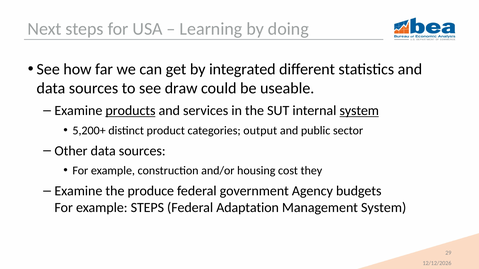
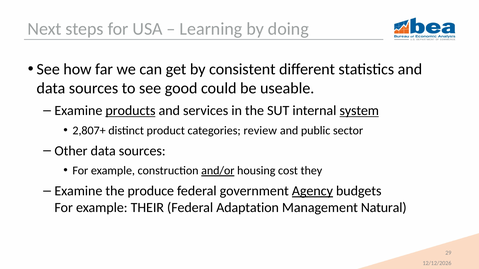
integrated: integrated -> consistent (242, 69)
draw: draw -> good (181, 89)
5,200+: 5,200+ -> 2,807+ (89, 131)
output: output -> review (260, 131)
and/or underline: none -> present (218, 171)
Agency underline: none -> present (312, 191)
example STEPS: STEPS -> THEIR (147, 208)
Management System: System -> Natural (384, 208)
